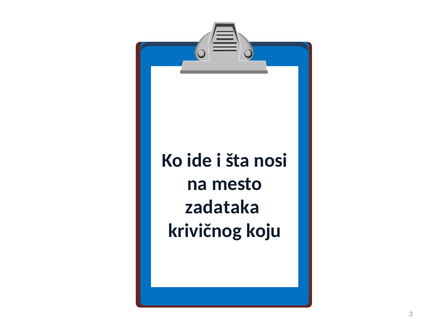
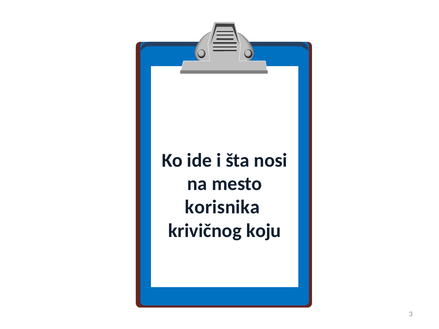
zadataka: zadataka -> korisnika (222, 207)
